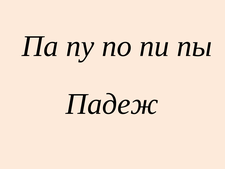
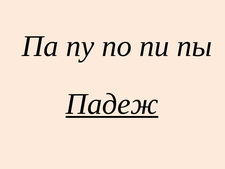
Падеж underline: none -> present (112, 104)
